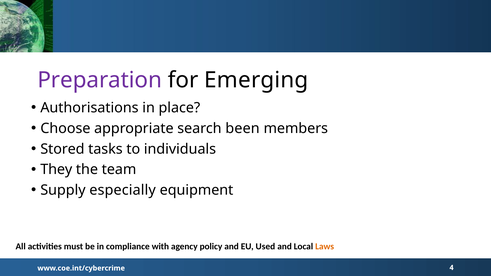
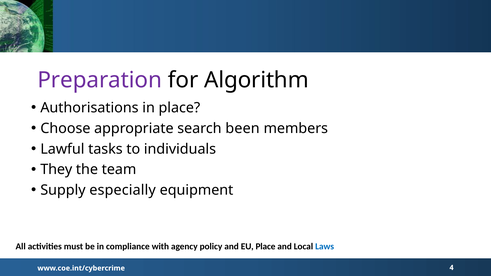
Emerging: Emerging -> Algorithm (257, 80)
Stored: Stored -> Lawful (62, 149)
EU Used: Used -> Place (266, 247)
Laws colour: orange -> blue (325, 247)
